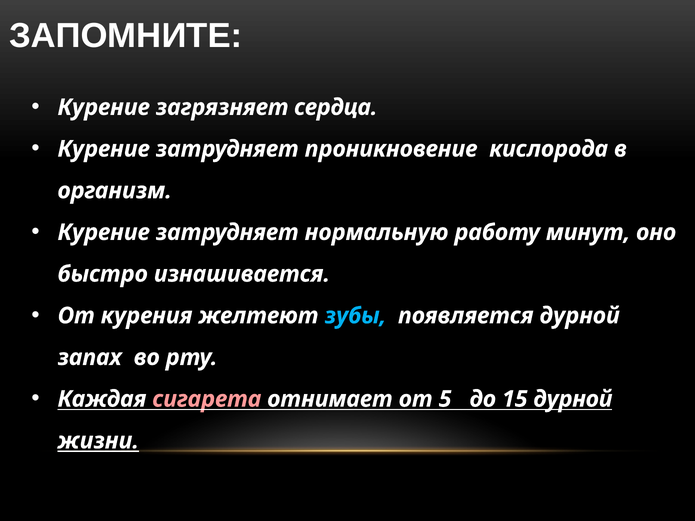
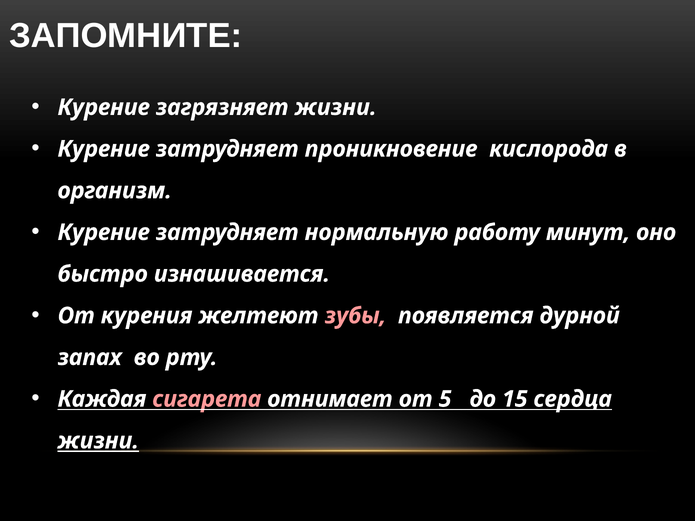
загрязняет сердца: сердца -> жизни (336, 107)
зубы colour: light blue -> pink (355, 316)
15 дурной: дурной -> сердца (573, 399)
